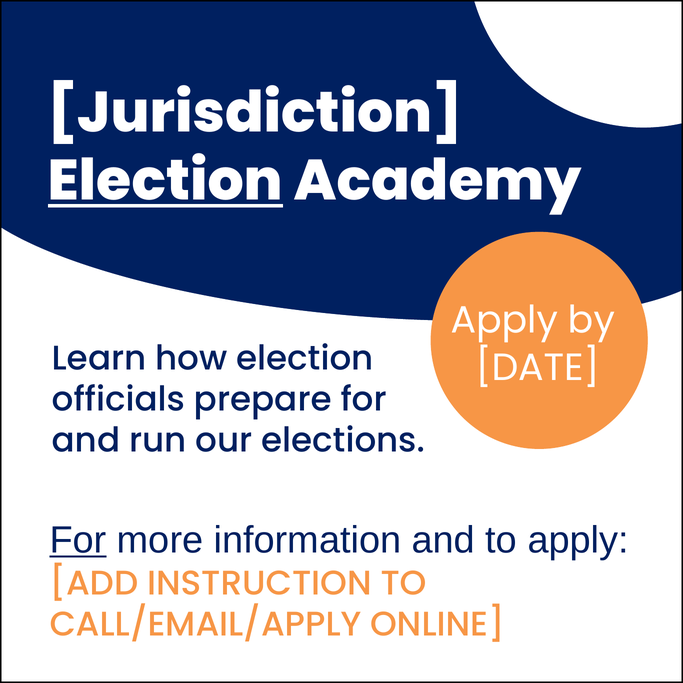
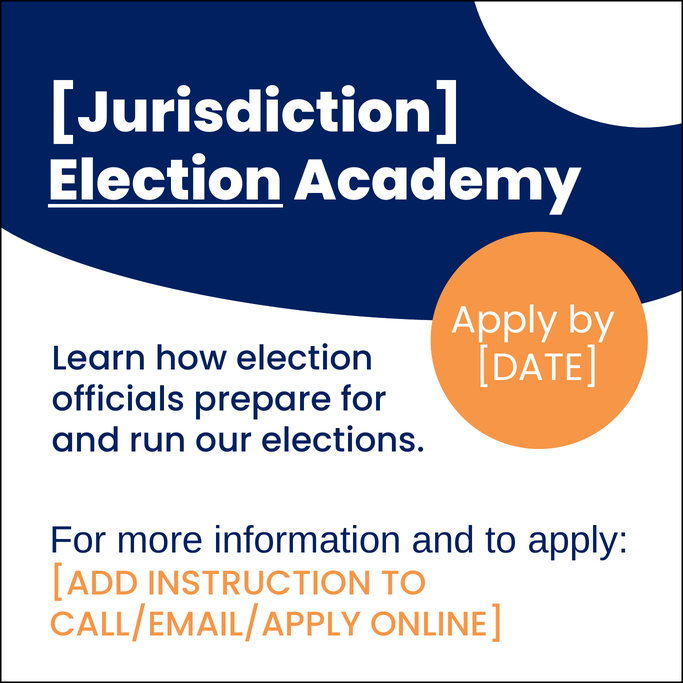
For underline: present -> none (78, 540)
